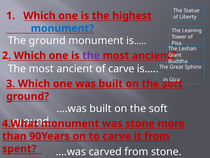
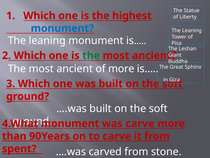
ground: ground -> leaning (47, 41)
the colour: purple -> green (91, 55)
of carve: carve -> more (121, 69)
was stone: stone -> carve (140, 123)
